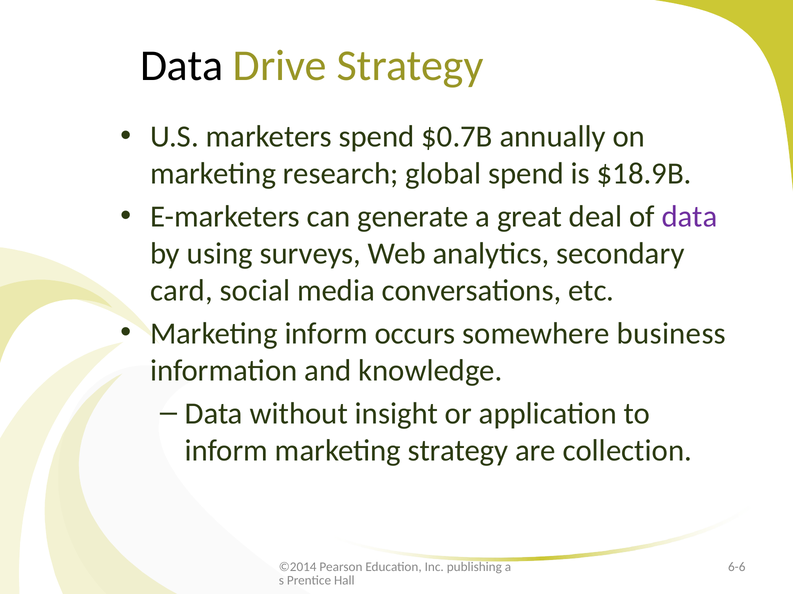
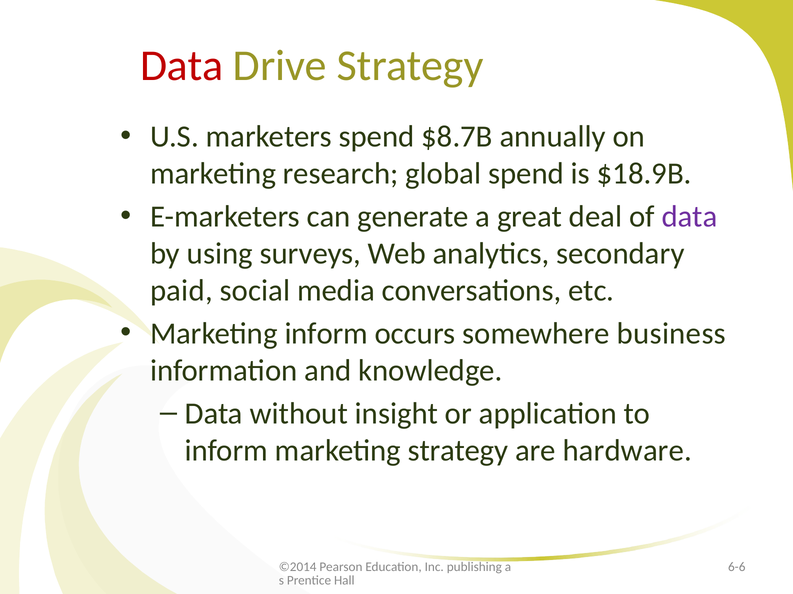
Data colour: black -> red (182, 66)
$0.7B: $0.7B -> $8.7B (457, 137)
card: card -> paid (181, 291)
collection: collection -> hardware (627, 451)
